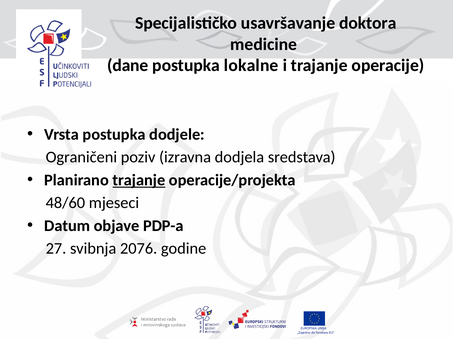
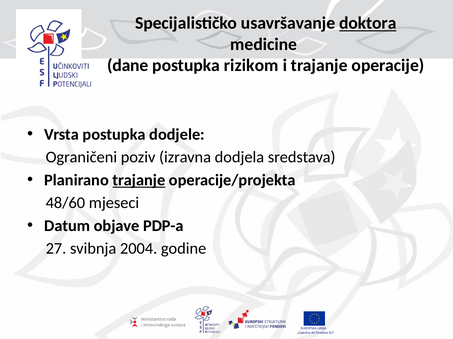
doktora underline: none -> present (368, 23)
lokalne: lokalne -> rizikom (251, 66)
2076: 2076 -> 2004 (139, 249)
